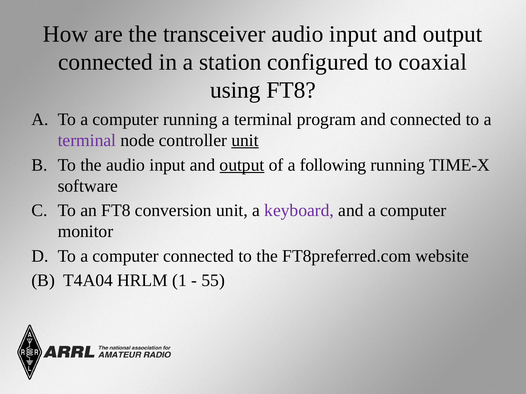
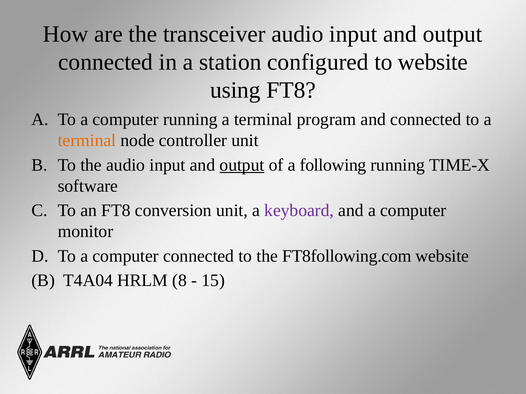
to coaxial: coaxial -> website (433, 62)
terminal colour: purple -> orange (87, 141)
unit underline: present -> none (245, 141)
FT8preferred.com: FT8preferred.com -> FT8following.com (347, 256)
1: 1 -> 8 (180, 281)
55: 55 -> 15 (213, 281)
